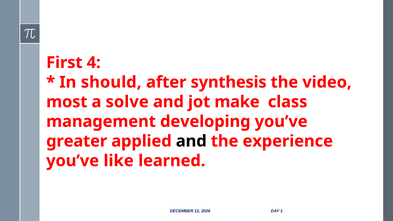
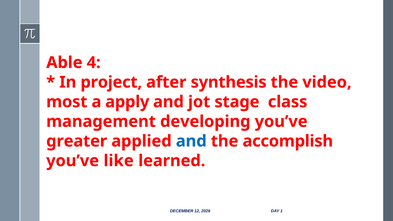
First: First -> Able (64, 63)
should: should -> project (111, 82)
solve: solve -> apply (127, 102)
make: make -> stage (237, 102)
and colour: black -> blue (191, 141)
experience: experience -> accomplish (288, 141)
